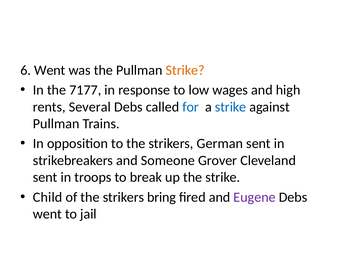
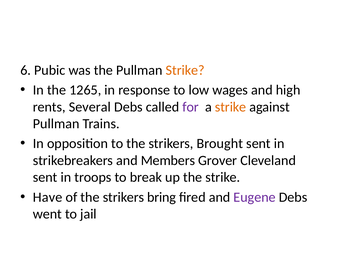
6 Went: Went -> Pubic (50, 70)
7177: 7177 -> 1265 (85, 90)
for colour: blue -> purple (191, 107)
strike colour: blue -> orange (231, 107)
German: German -> Brought (220, 144)
Someone: Someone -> Members (168, 161)
Child: Child -> Have (48, 198)
